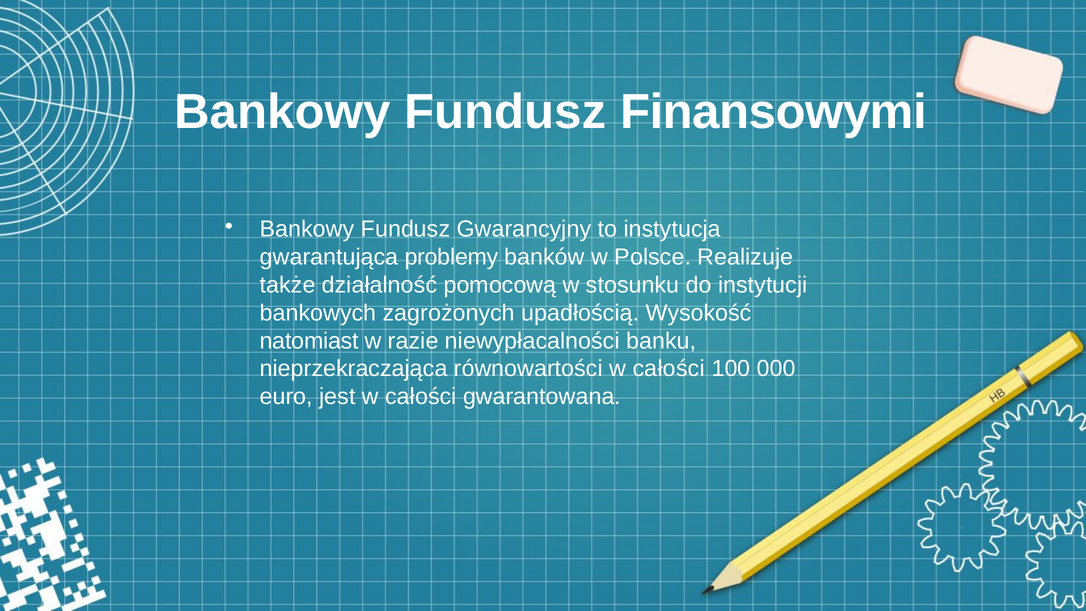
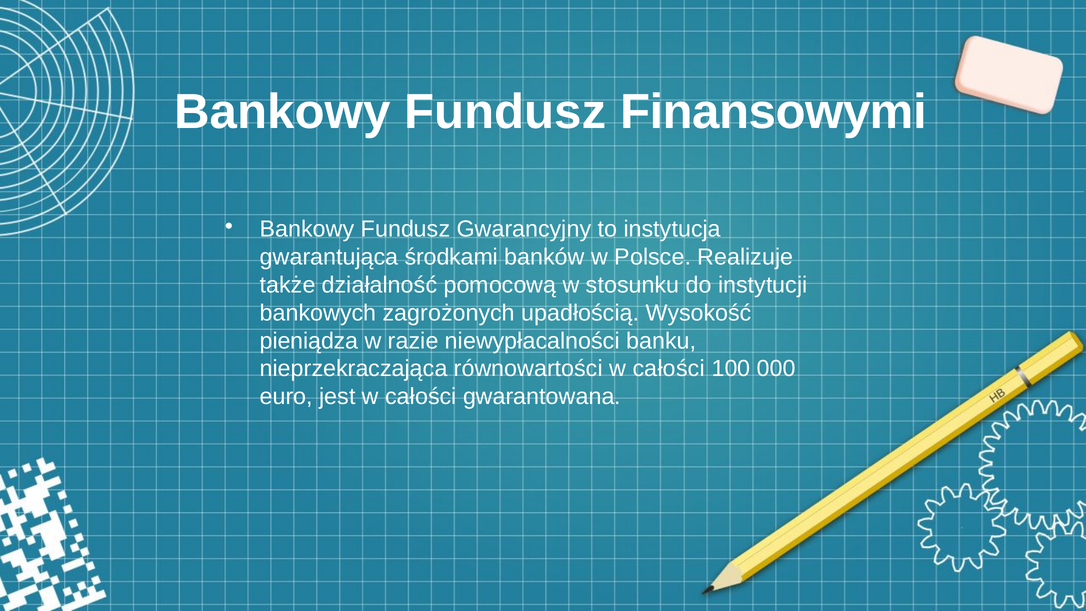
problemy: problemy -> środkami (452, 257)
natomiast: natomiast -> pieniądza (309, 341)
